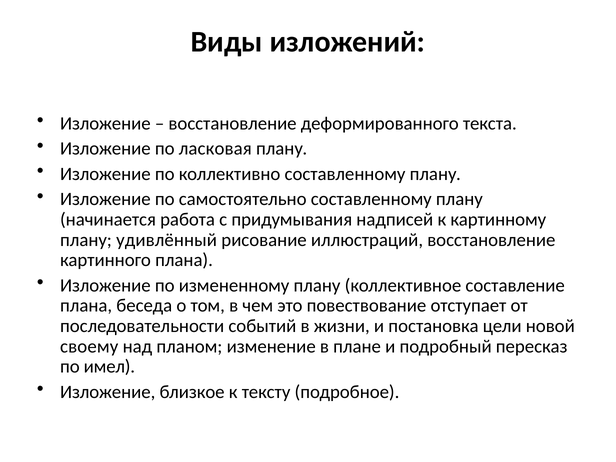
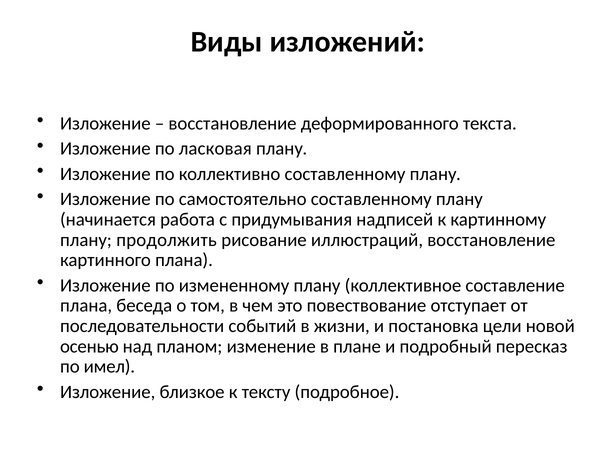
удивлённый: удивлённый -> продолжить (167, 240)
своему: своему -> осенью (89, 346)
